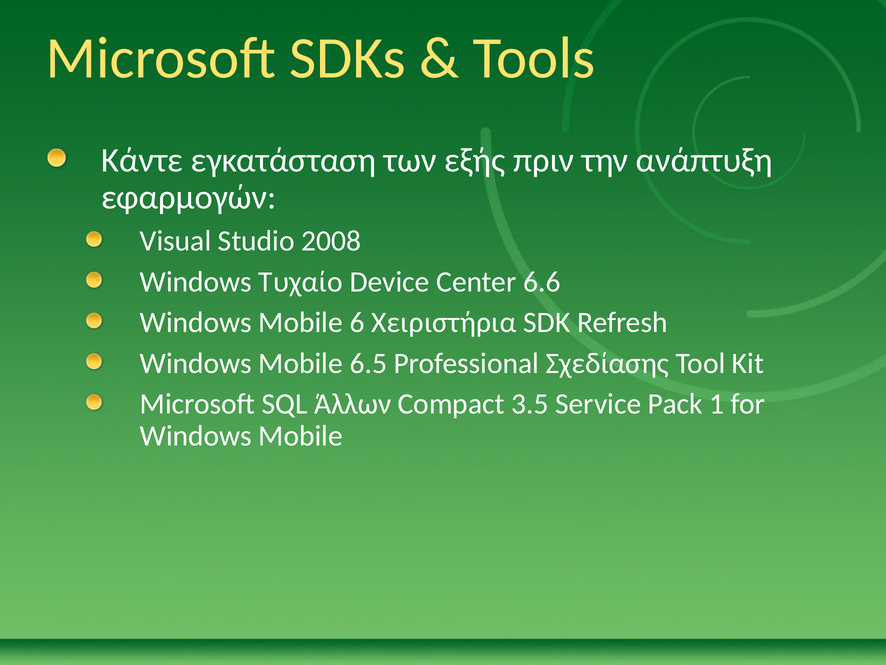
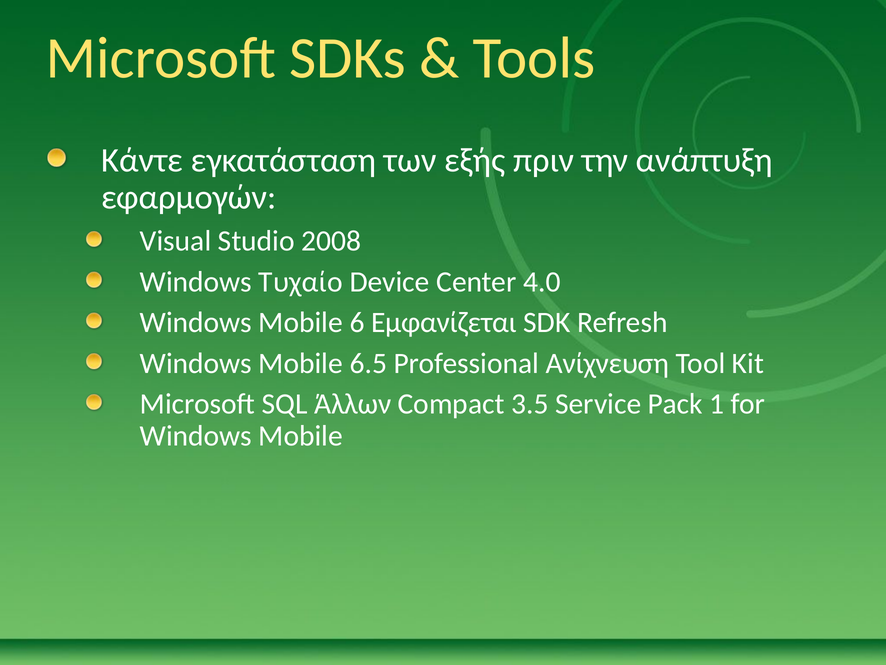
6.6: 6.6 -> 4.0 (542, 282)
Χειριστήρια: Χειριστήρια -> Εμφανίζεται (444, 322)
Σχεδίασης: Σχεδίασης -> Ανίχνευση (607, 363)
